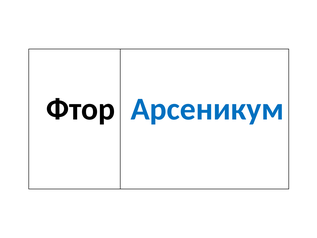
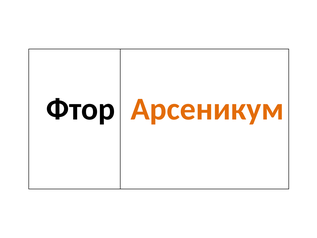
Арсеникум colour: blue -> orange (207, 109)
